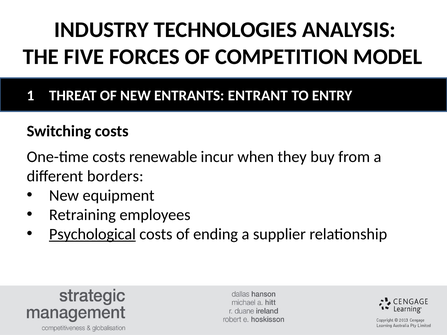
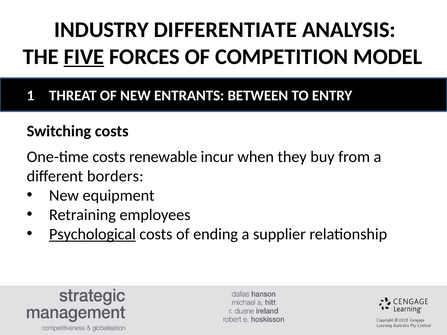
TECHNOLOGIES: TECHNOLOGIES -> DIFFERENTIATE (225, 30)
FIVE underline: none -> present (84, 57)
ENTRANT: ENTRANT -> BETWEEN (258, 96)
